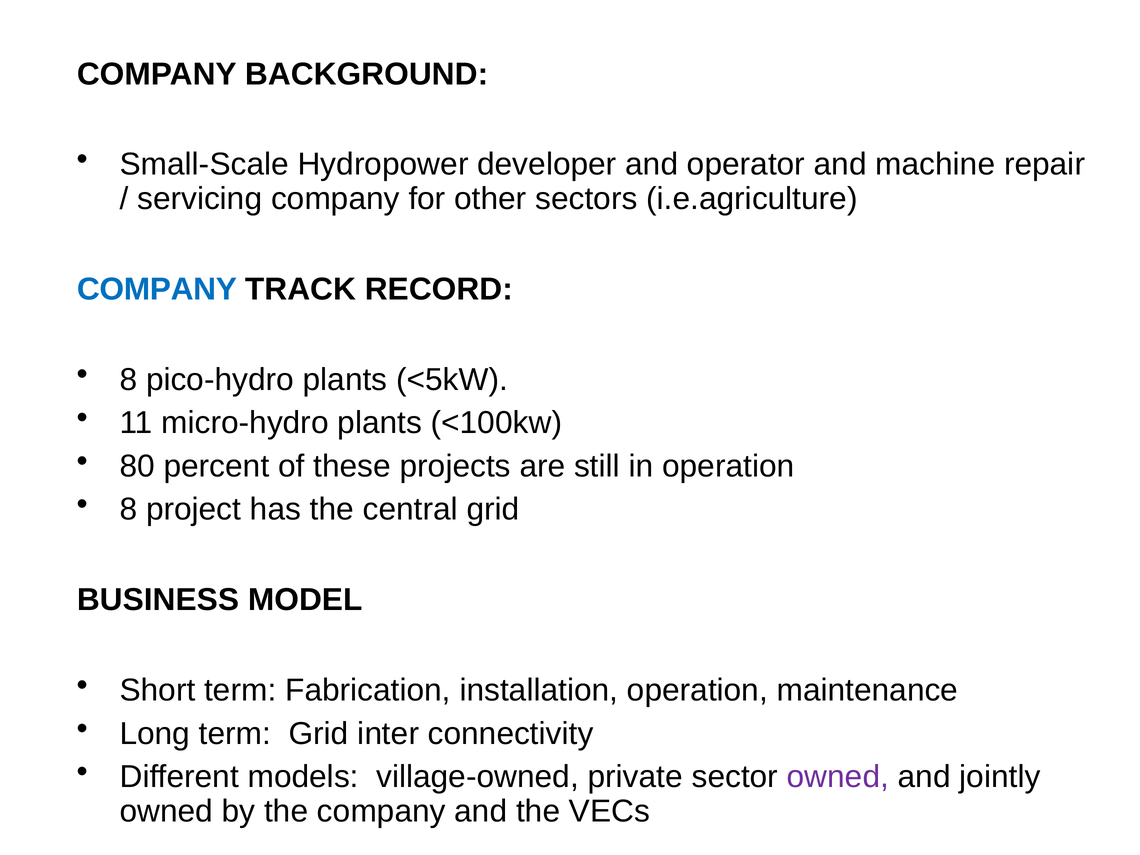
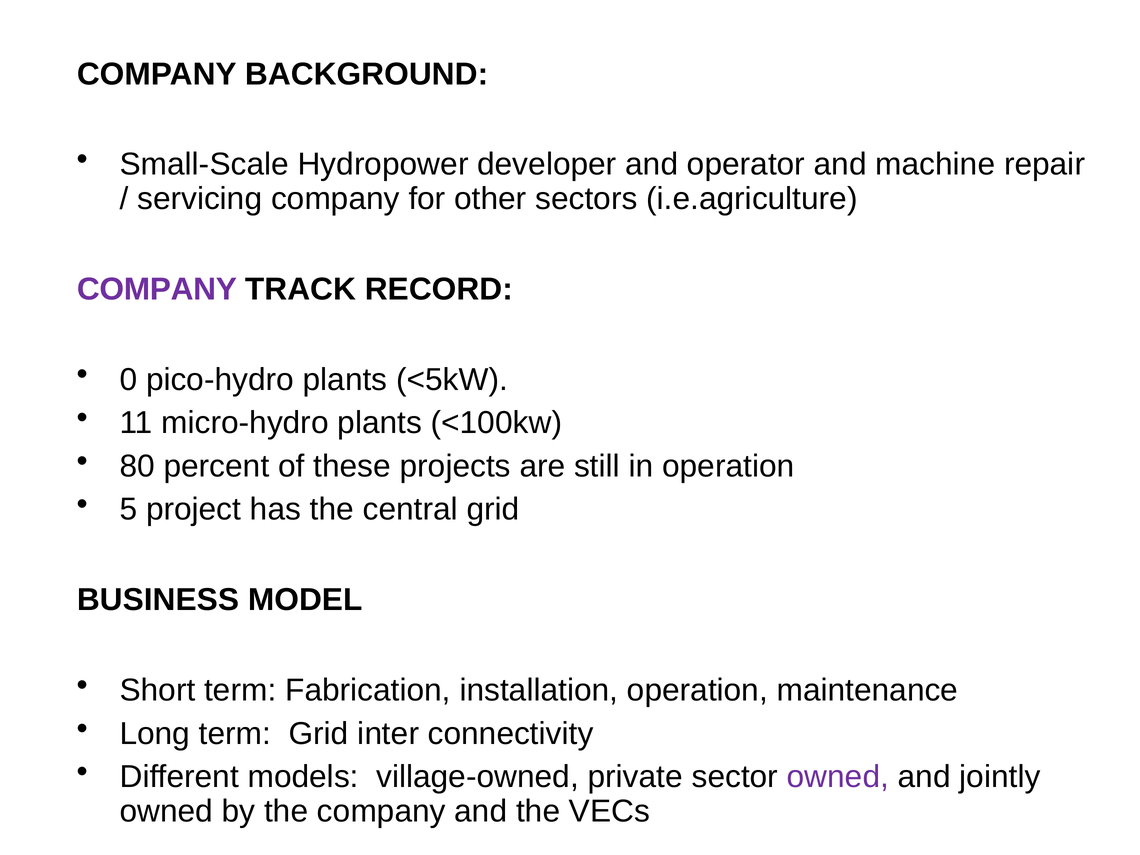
COMPANY colour: blue -> purple (157, 289)
8: 8 -> 0 (129, 380)
8: 8 -> 5 (129, 510)
